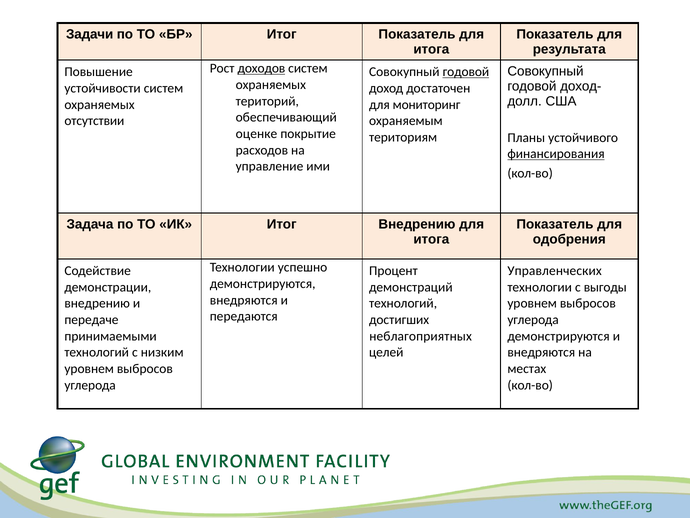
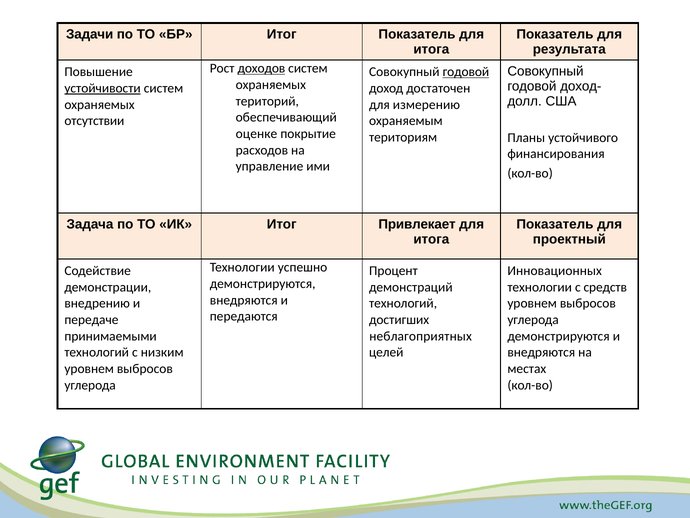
устойчивости underline: none -> present (103, 88)
мониторинг: мониторинг -> измерению (426, 105)
финансирования underline: present -> none (556, 154)
Итог Внедрению: Внедрению -> Привлекает (417, 224)
одобрения: одобрения -> проектный (569, 239)
Управленческих: Управленческих -> Инновационных (555, 271)
выгоды: выгоды -> средств (605, 287)
